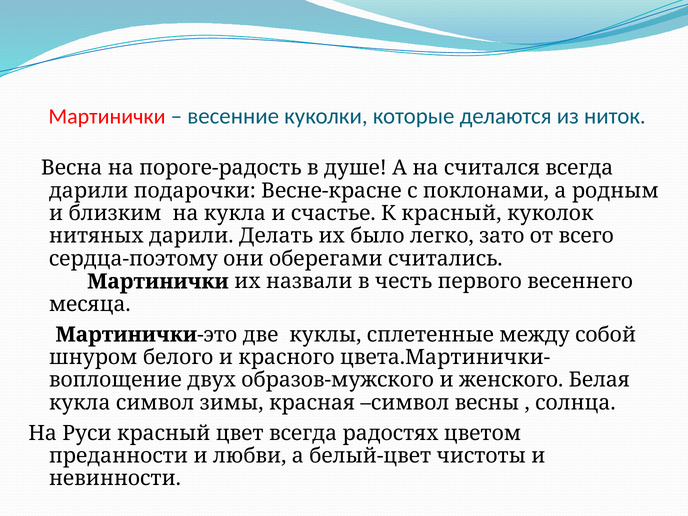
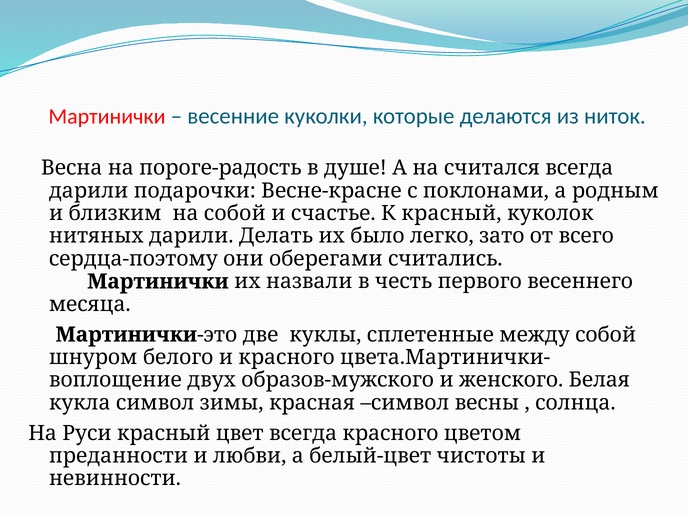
на кукла: кукла -> собой (235, 213)
всегда радостях: радостях -> красного (390, 433)
